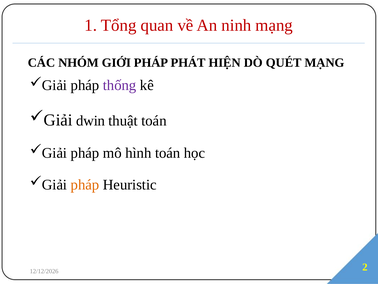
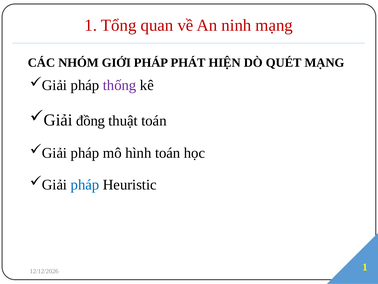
dwin: dwin -> đồng (91, 121)
pháp colour: orange -> blue (85, 184)
2: 2 -> 1 (365, 267)
